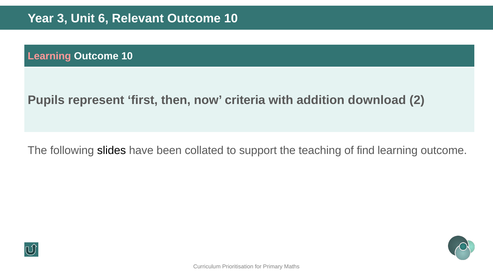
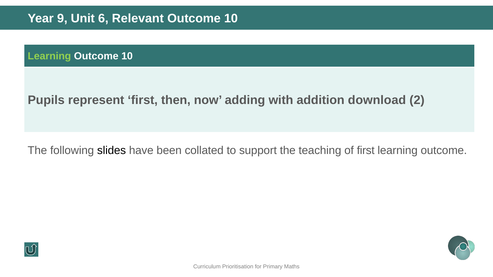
3: 3 -> 9 (62, 18)
Learning colour: pink -> light green (49, 56)
criteria: criteria -> adding (245, 100)
of find: find -> first (366, 151)
